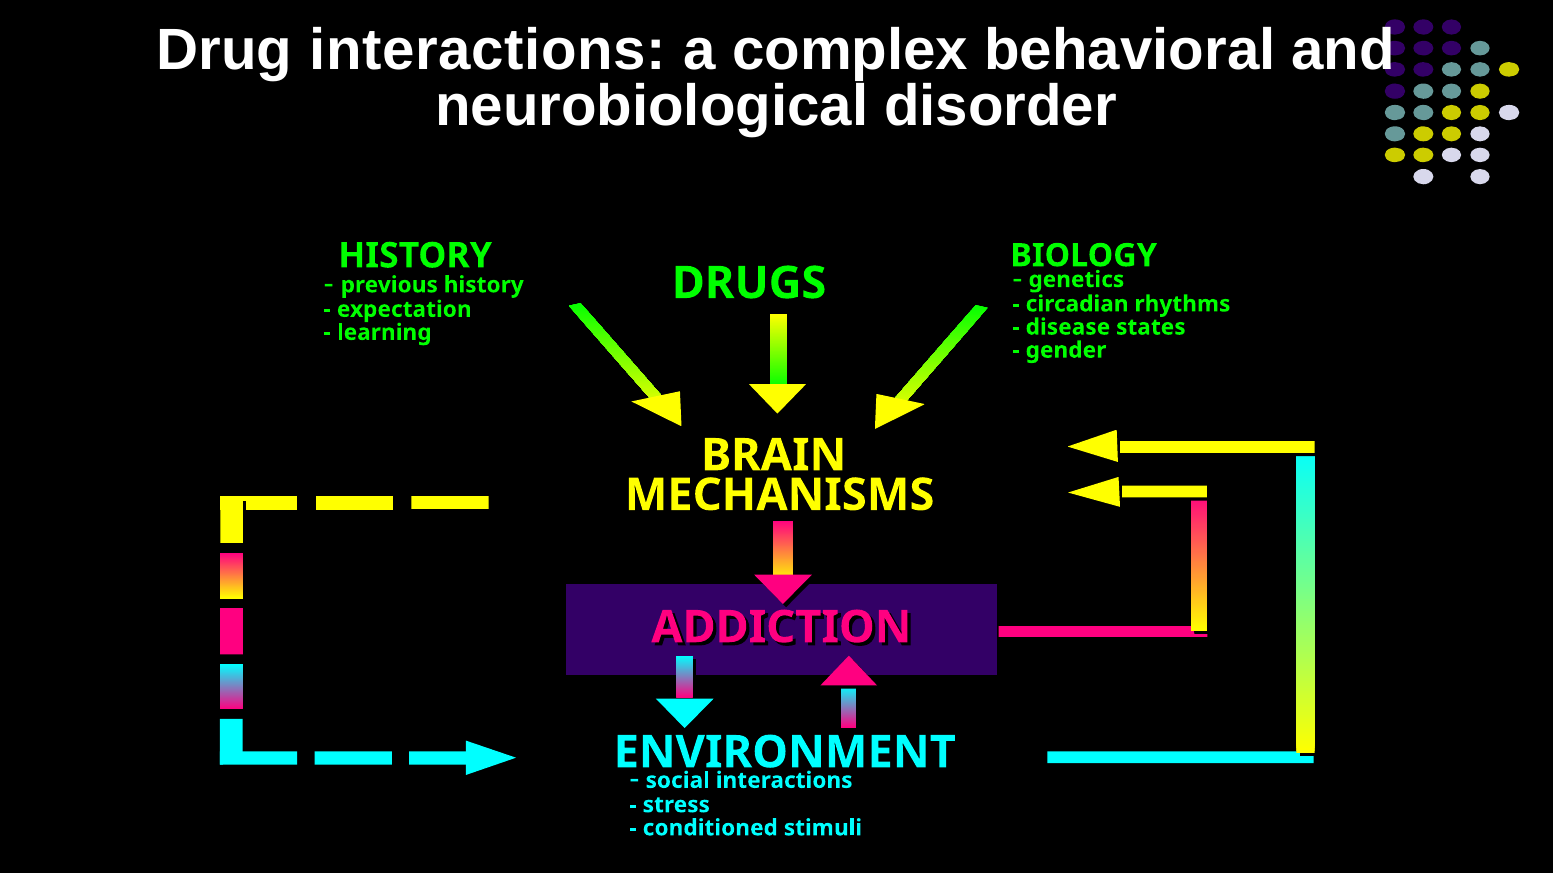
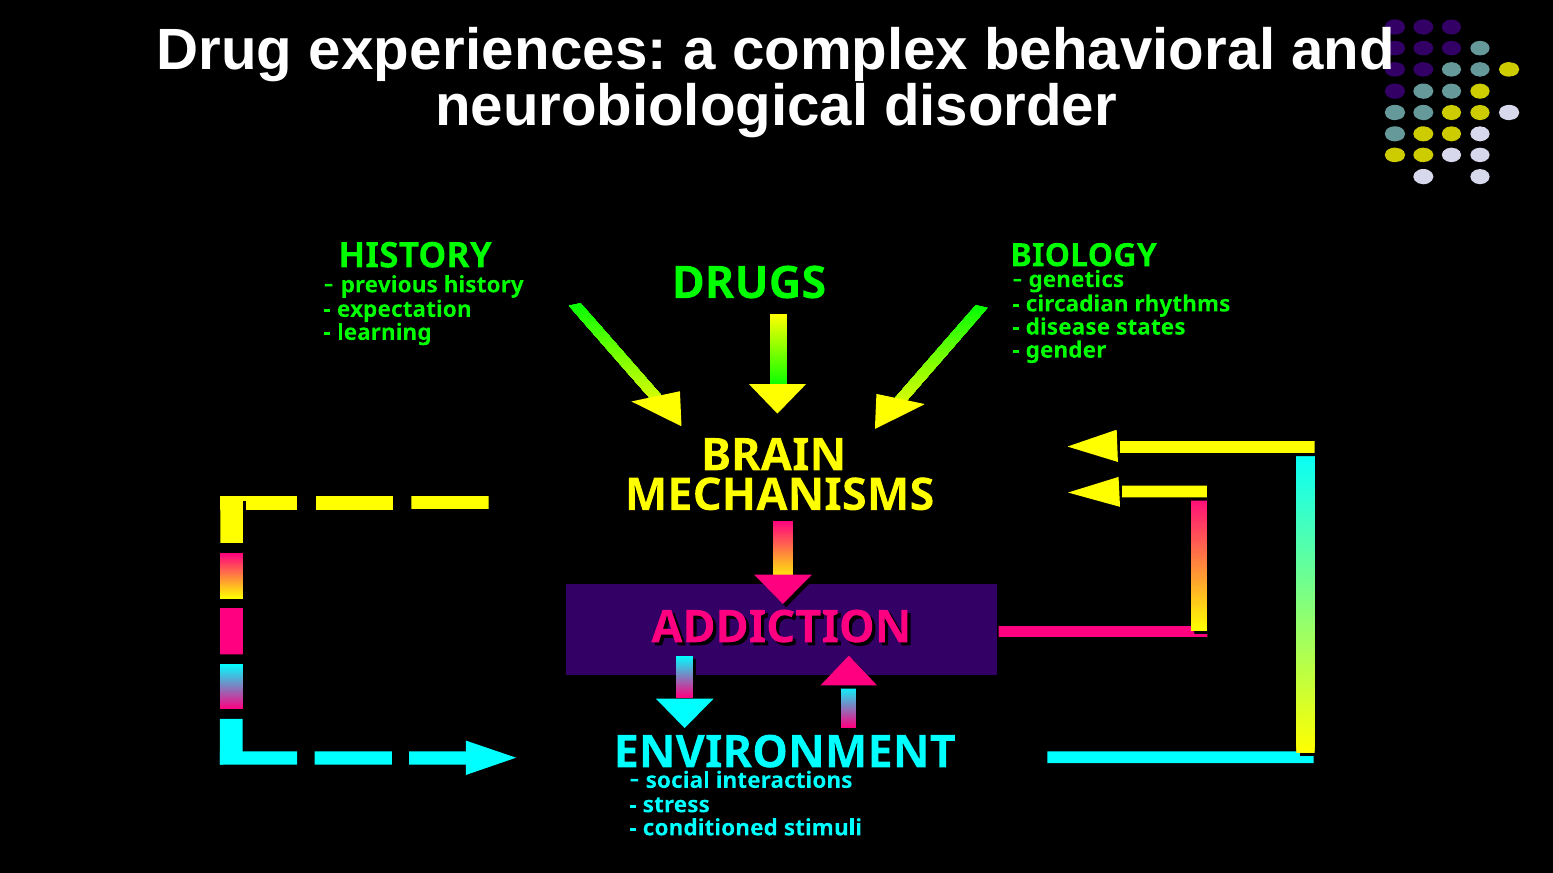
Drug interactions: interactions -> experiences (488, 51)
